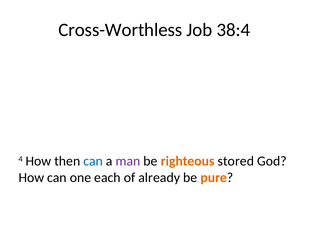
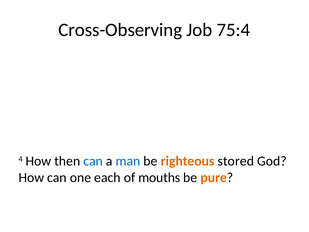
Cross-Worthless: Cross-Worthless -> Cross-Observing (120, 30)
38:4: 38:4 -> 75:4 (233, 30)
man colour: purple -> blue (128, 161)
already: already -> mouths (159, 177)
